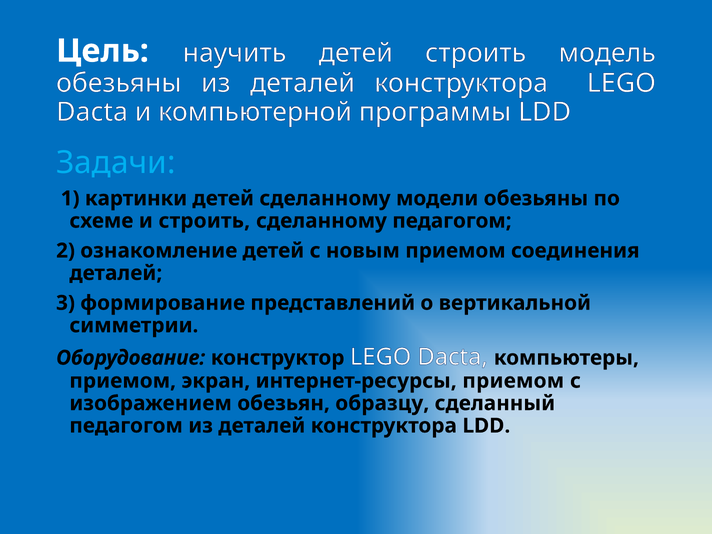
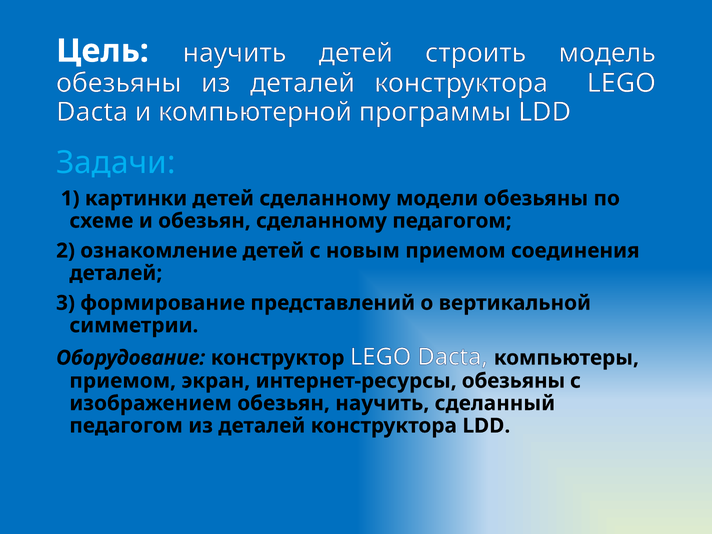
и строить: строить -> обезьян (204, 221)
интернет-ресурсы приемом: приемом -> обезьяны (513, 381)
обезьян образцу: образцу -> научить (382, 403)
